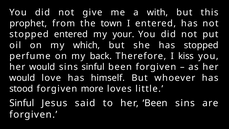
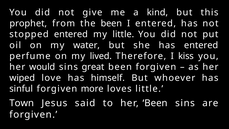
with: with -> kind (157, 12)
the town: town -> been (111, 23)
my your: your -> little (123, 34)
which: which -> water (87, 45)
has stopped: stopped -> entered (201, 45)
back: back -> lived (101, 56)
sins sinful: sinful -> great (93, 67)
would: would -> wiped (22, 78)
stood: stood -> sinful (21, 89)
Sinful: Sinful -> Town (22, 103)
